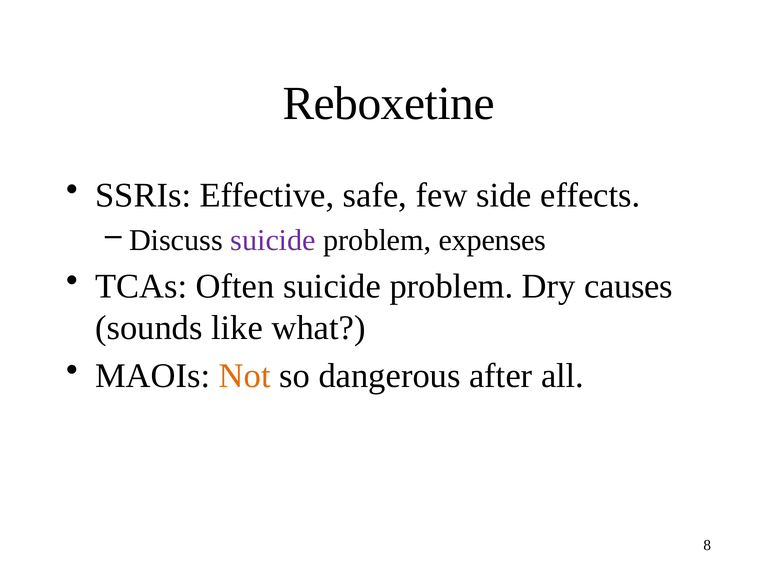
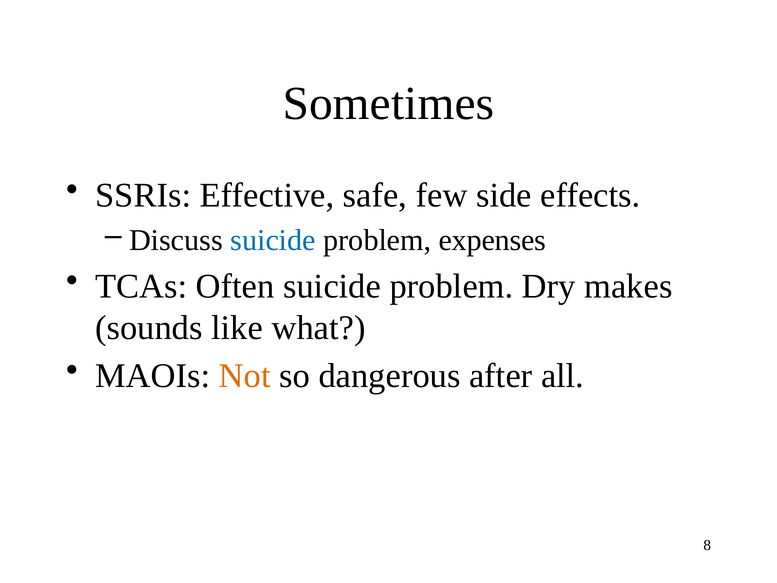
Reboxetine: Reboxetine -> Sometimes (388, 104)
suicide colour: purple -> blue (273, 240)
causes: causes -> makes (628, 286)
